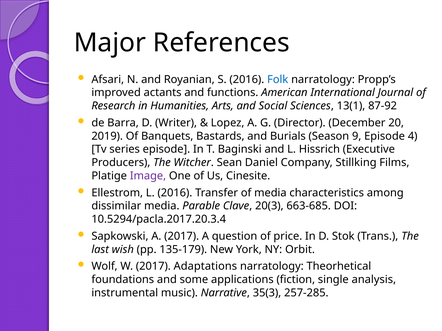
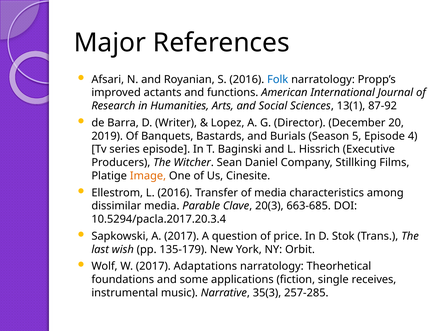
9: 9 -> 5 (357, 136)
Image colour: purple -> orange (148, 176)
analysis: analysis -> receives (374, 280)
